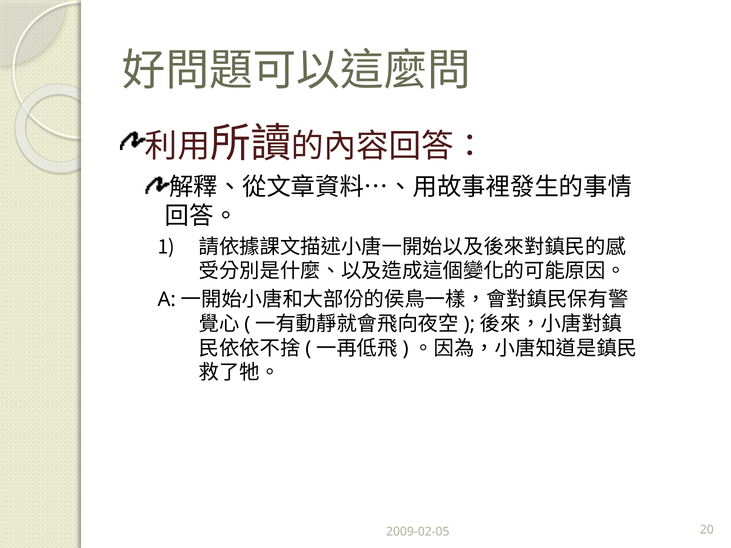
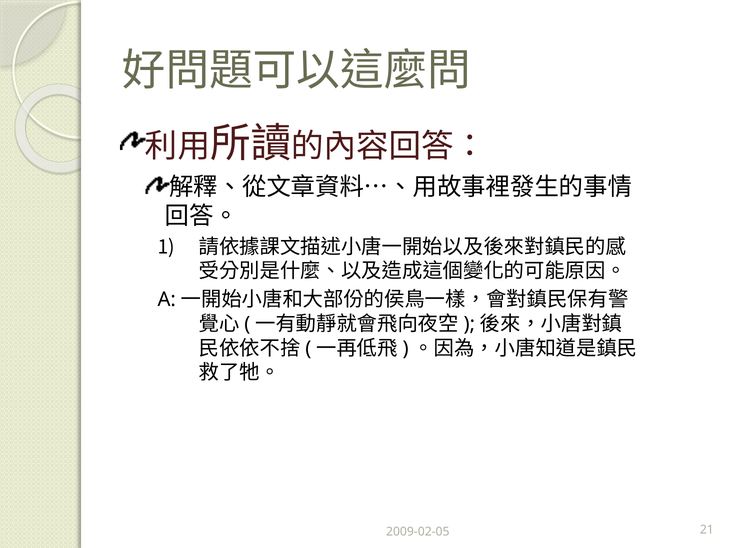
20: 20 -> 21 (707, 530)
